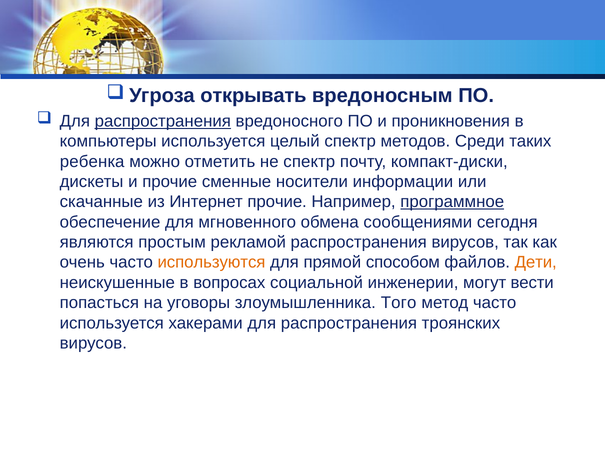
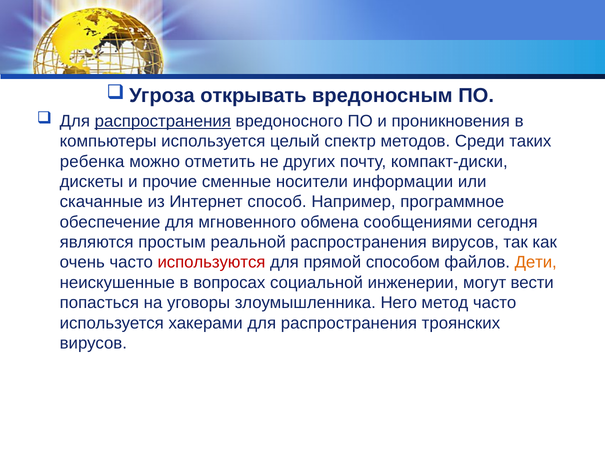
не спектр: спектр -> других (309, 161)
Интернет прочие: прочие -> способ (277, 202)
программное underline: present -> none (452, 202)
рекламой: рекламой -> реальной (248, 242)
используются colour: orange -> red (211, 262)
Того: Того -> Него (399, 303)
